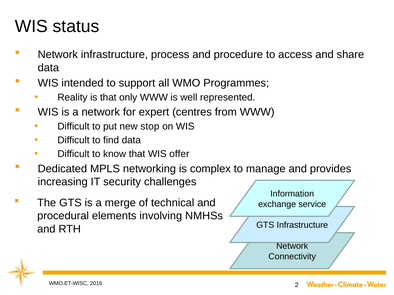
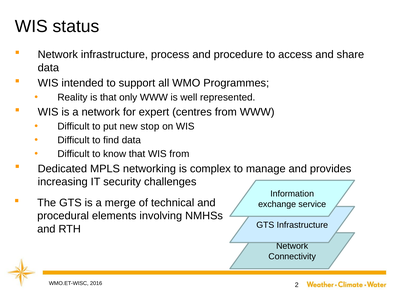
WIS offer: offer -> from (179, 154)
